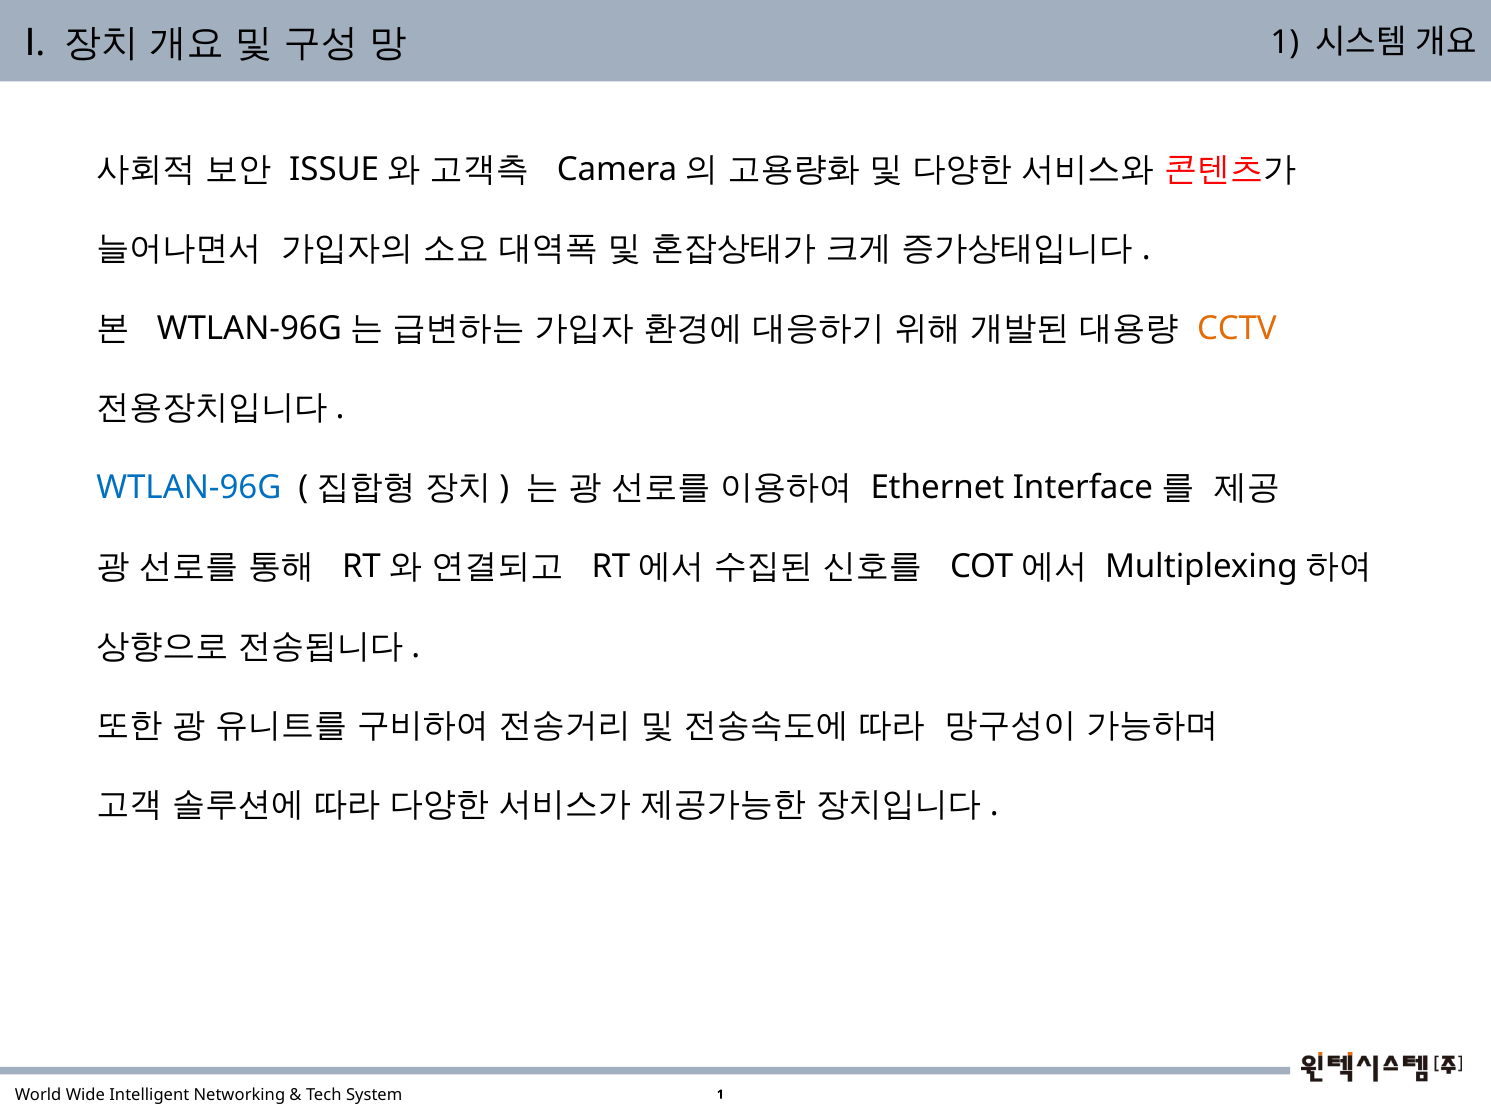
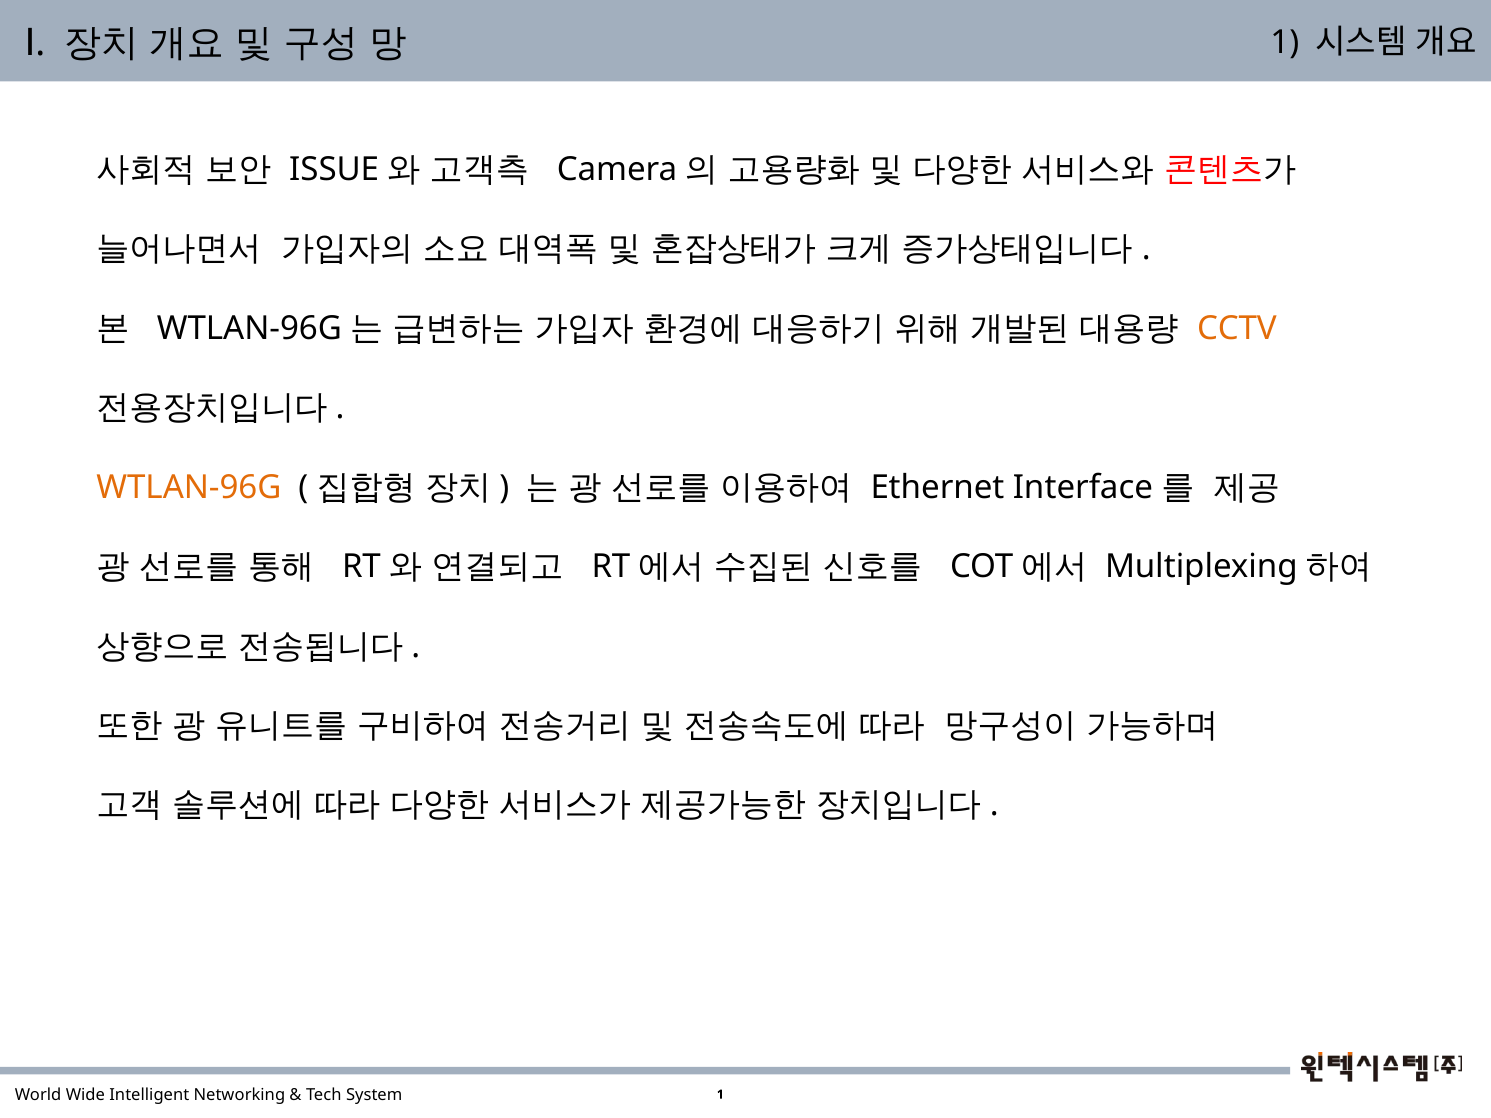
WTLAN-96G colour: blue -> orange (189, 487)
